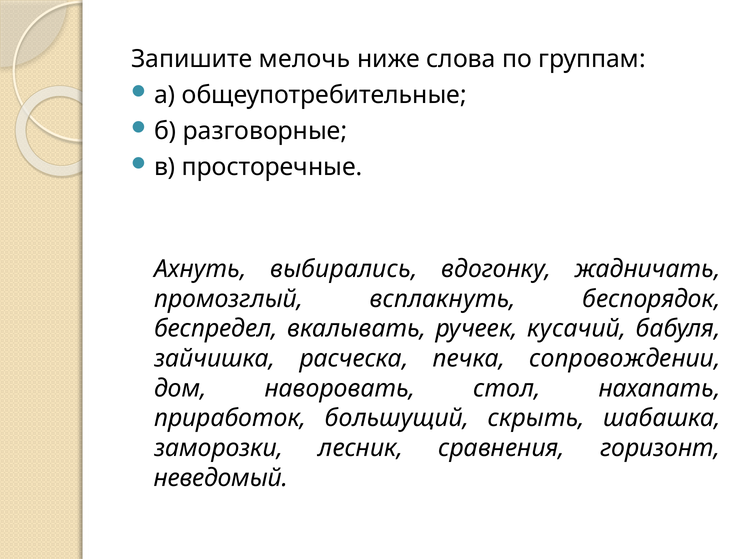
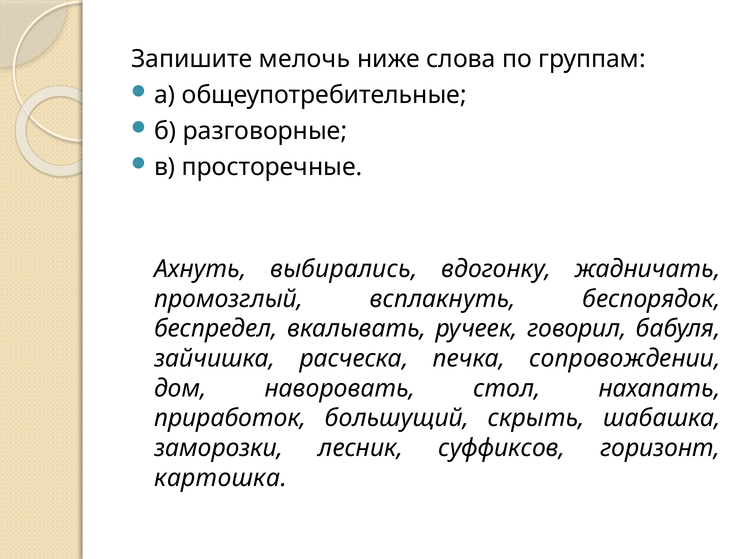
кусачий: кусачий -> говорил (577, 329)
сравнения: сравнения -> суффиксов (502, 448)
неведомый: неведомый -> картошка (221, 478)
